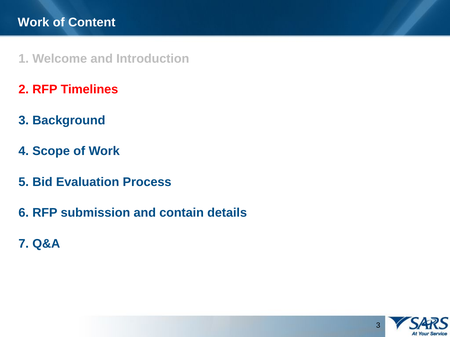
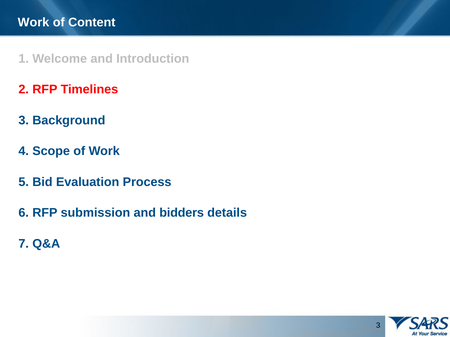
contain: contain -> bidders (182, 213)
